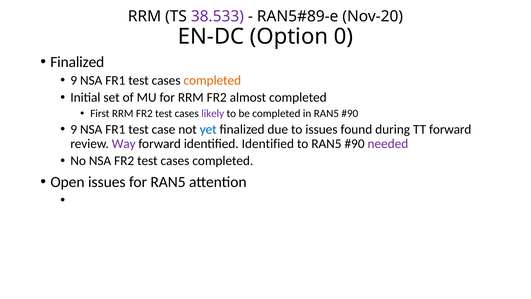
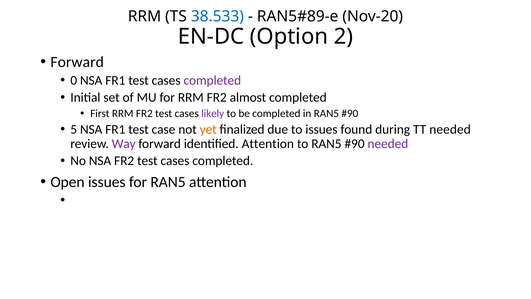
38.533 colour: purple -> blue (217, 16)
0: 0 -> 2 (343, 37)
Finalized: Finalized -> Forward (77, 62)
9: 9 -> 0 (74, 80)
completed colour: orange -> purple (212, 80)
9: 9 -> 5 (74, 129)
yet colour: blue -> orange (208, 129)
TT forward: forward -> needed (450, 129)
identified Identified: Identified -> Attention (268, 144)
